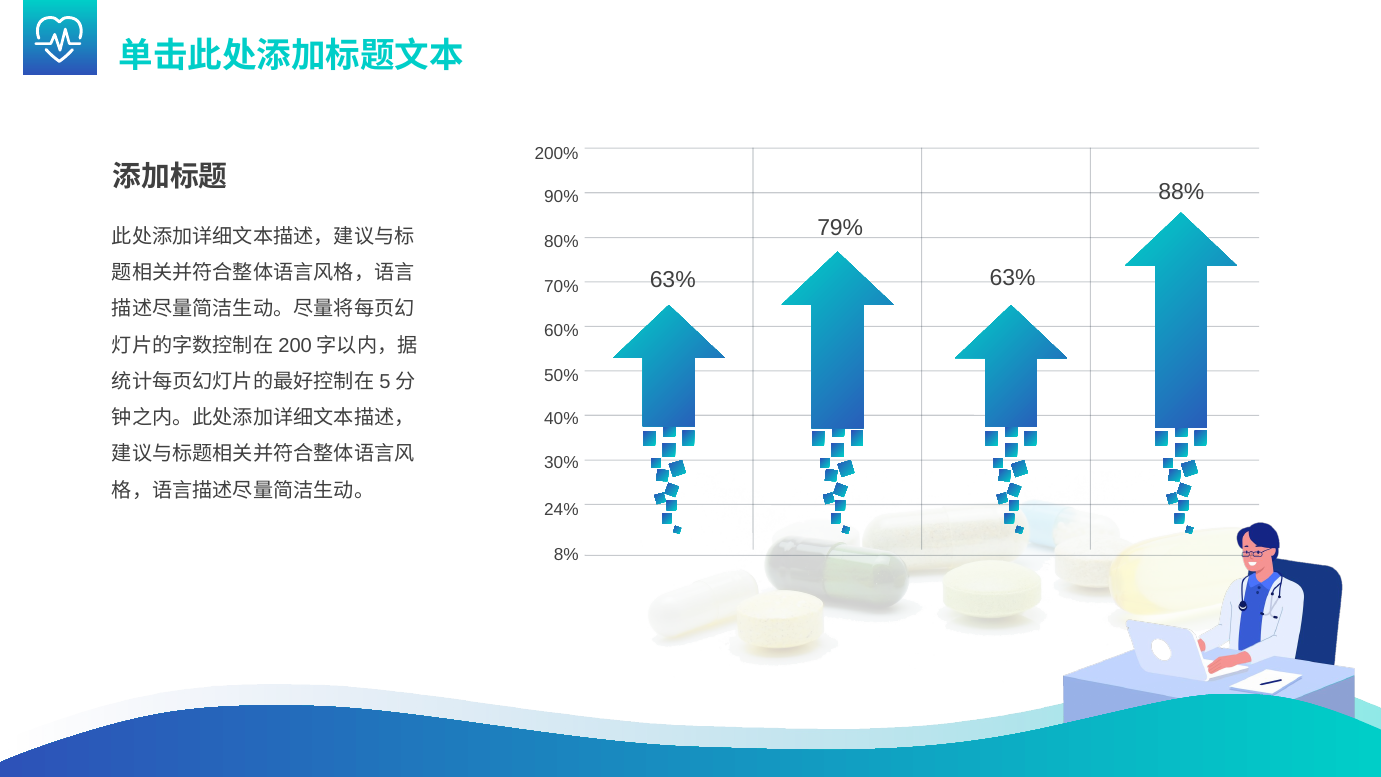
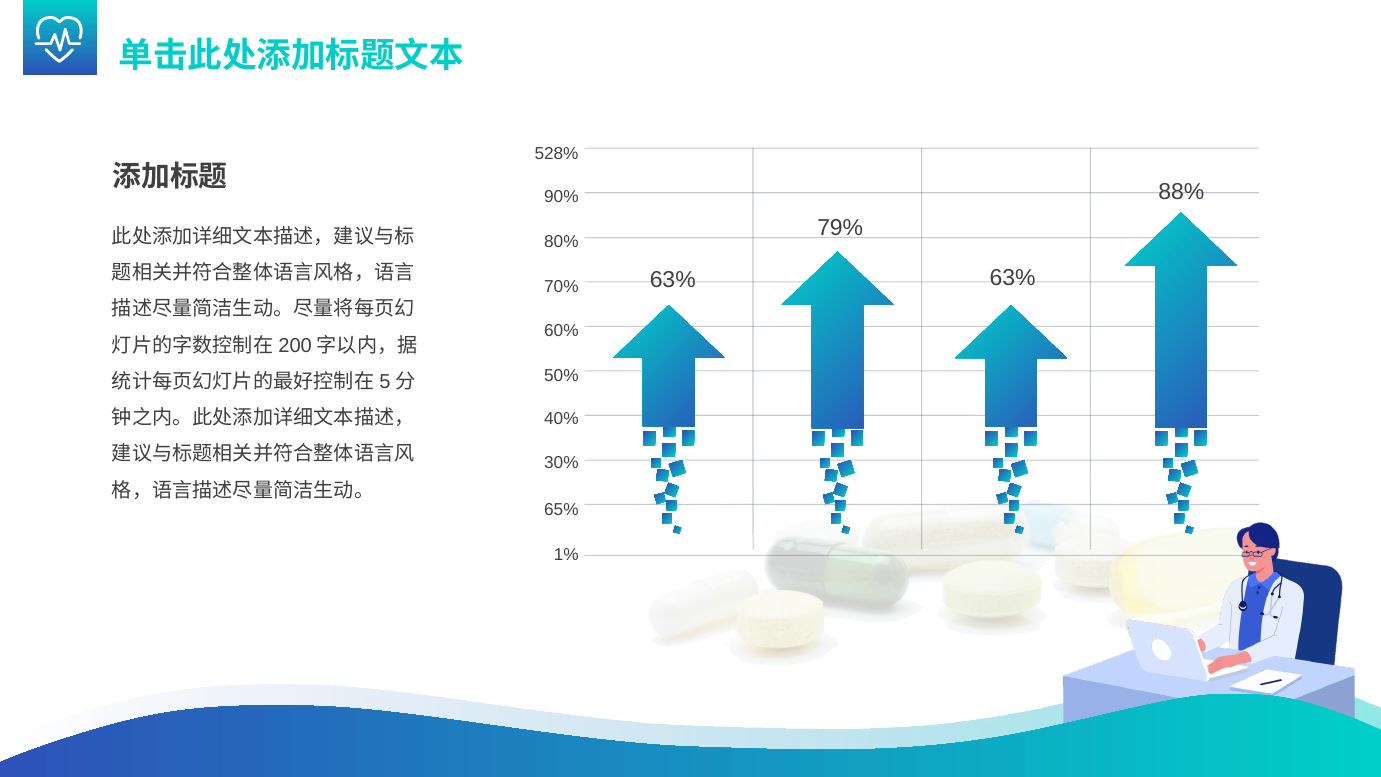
200%: 200% -> 528% (557, 154)
24%: 24% -> 65% (561, 509)
8%: 8% -> 1% (566, 554)
